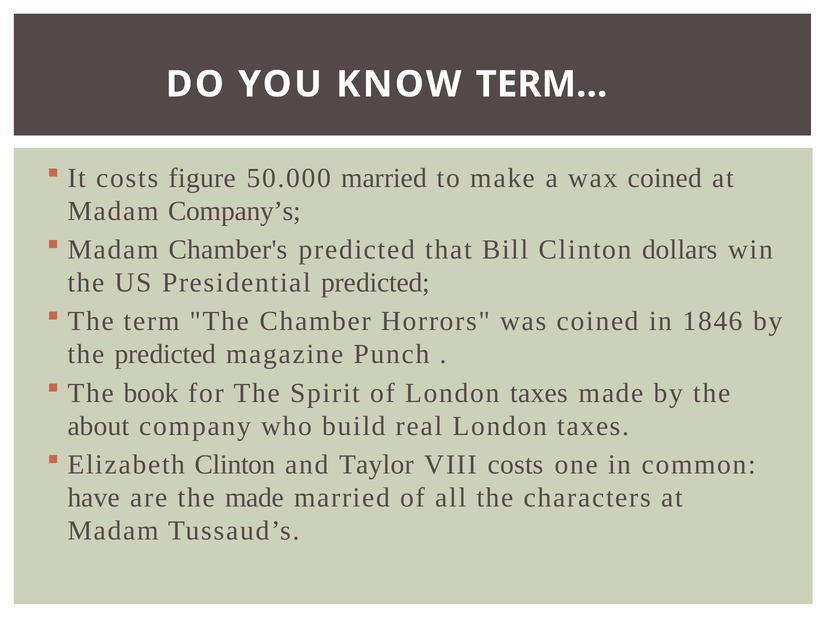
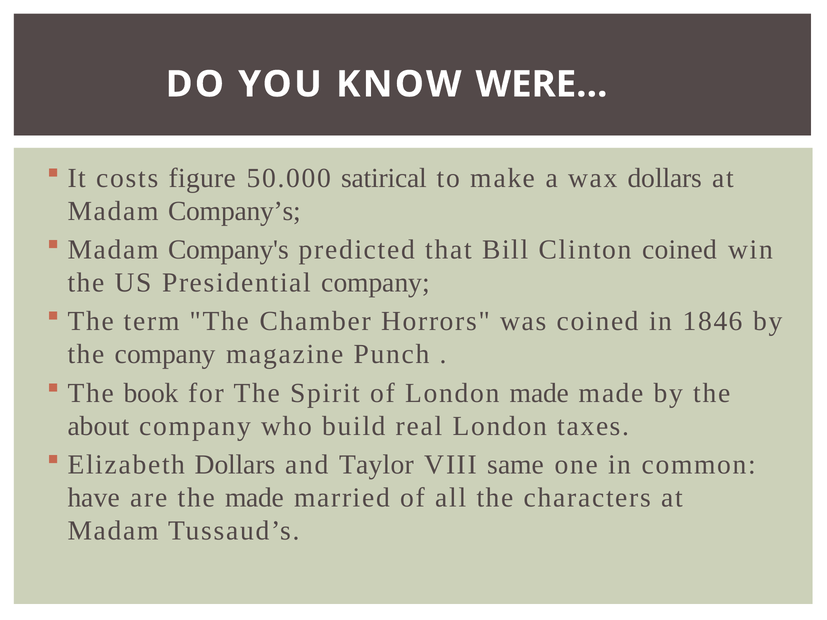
TERM…: TERM… -> WERE… (542, 84)
50.000 married: married -> satirical (384, 178)
wax coined: coined -> dollars (665, 178)
Chamber's: Chamber's -> Company's (228, 250)
Clinton dollars: dollars -> coined (680, 250)
Presidential predicted: predicted -> company (376, 283)
the predicted: predicted -> company (165, 354)
of London taxes: taxes -> made (539, 393)
Elizabeth Clinton: Clinton -> Dollars (235, 465)
VIII costs: costs -> same (516, 465)
